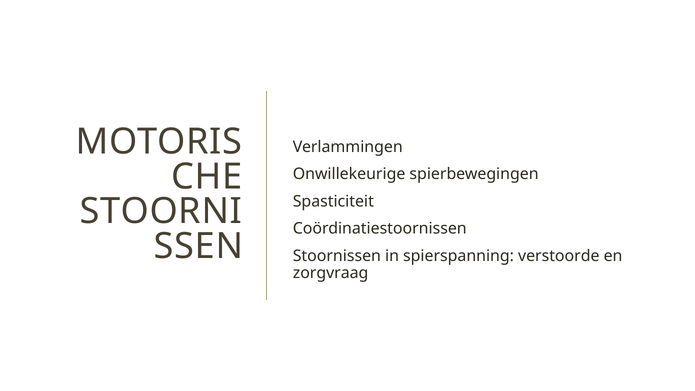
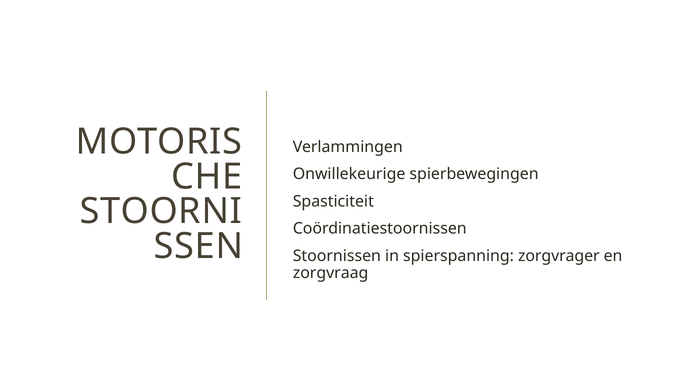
verstoorde: verstoorde -> zorgvrager (559, 256)
